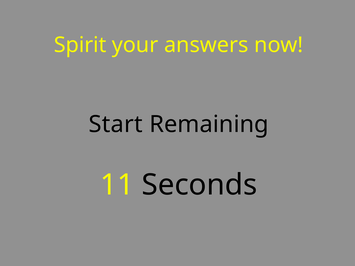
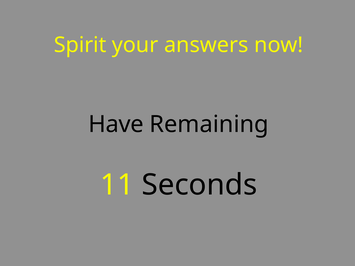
Start: Start -> Have (116, 124)
